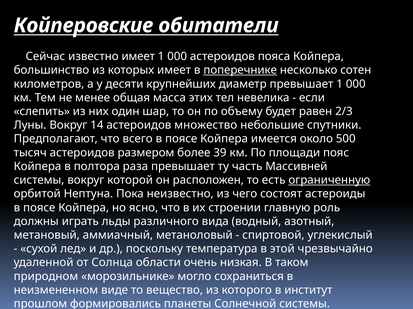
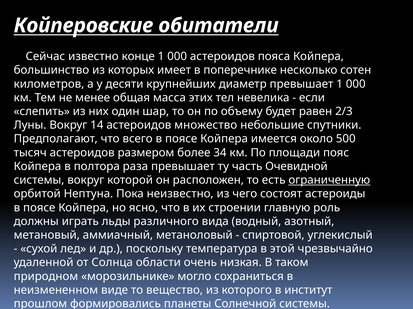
известно имеет: имеет -> конце (138, 57)
поперечнике underline: present -> none (240, 70)
39: 39 -> 34 (220, 153)
Массивней: Массивней -> Очевидной (296, 167)
